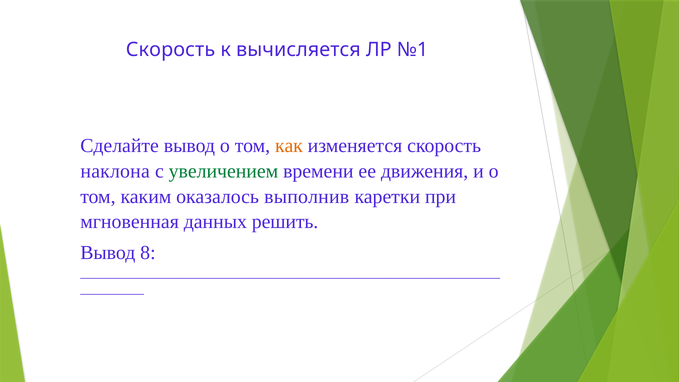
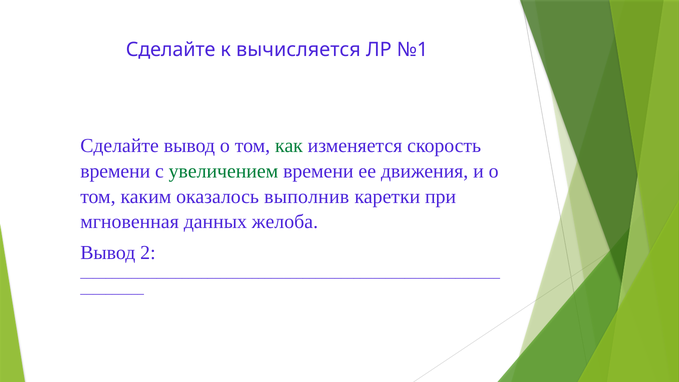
Скорость: Скорость -> Сделайте (171, 50)
как colour: orange -> green (289, 146)
наклона: наклона -> времени (115, 171)
решить: решить -> желоба (285, 222)
8: 8 -> 2 (148, 253)
